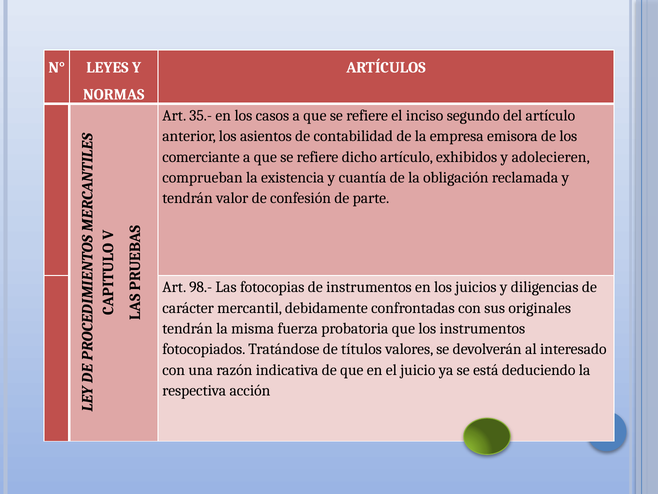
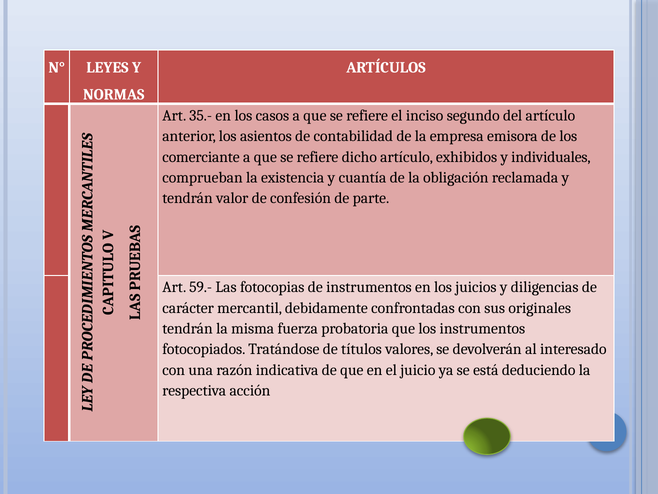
adolecieren: adolecieren -> individuales (551, 157)
98.-: 98.- -> 59.- (201, 287)
